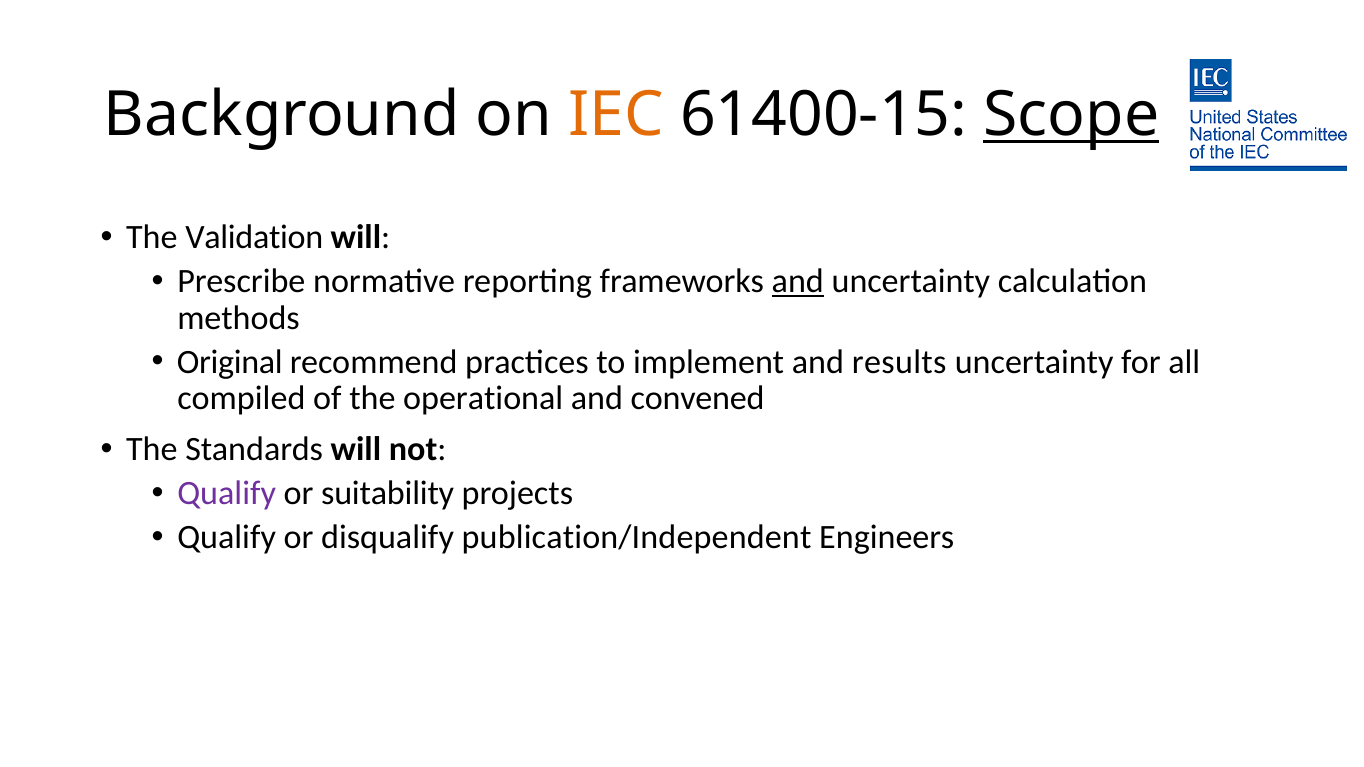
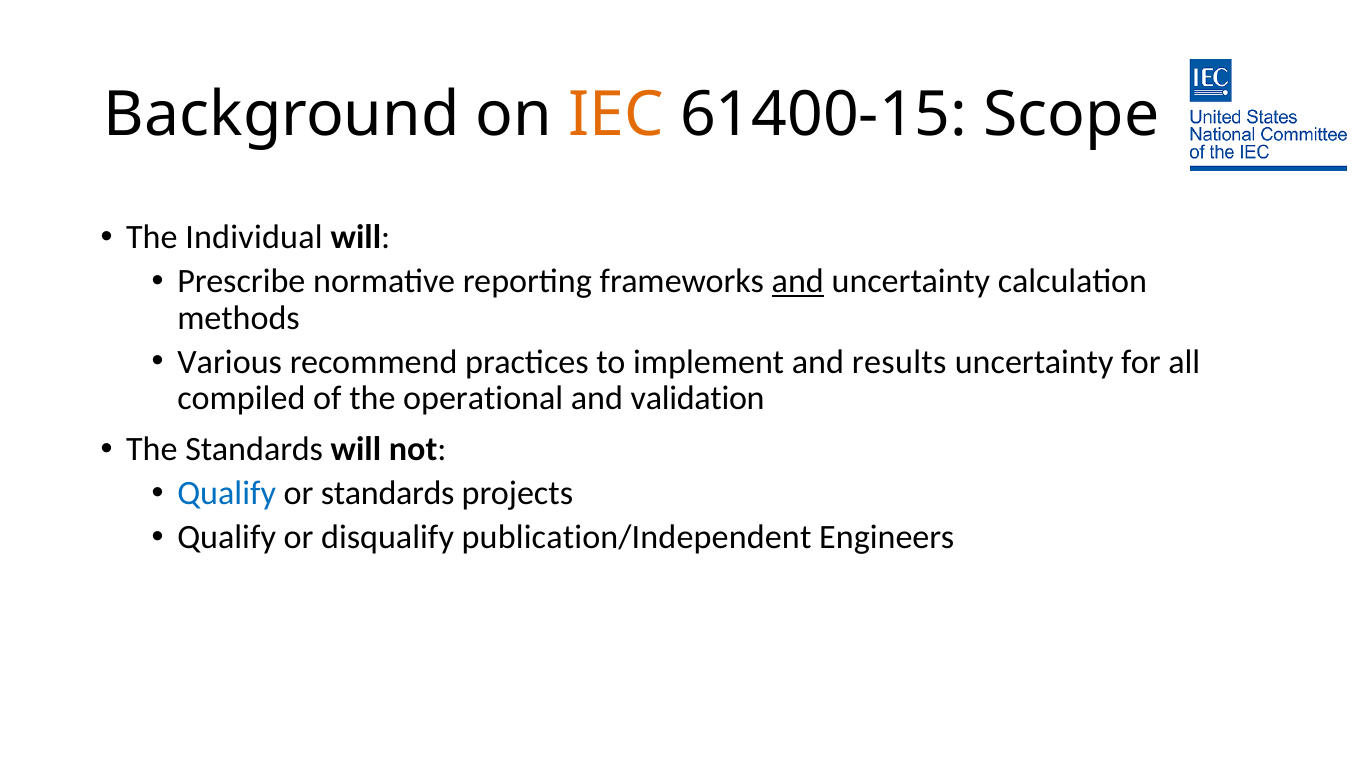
Scope underline: present -> none (1071, 115)
Validation: Validation -> Individual (254, 237)
Original: Original -> Various (230, 362)
convened: convened -> validation (698, 399)
Qualify colour: purple -> blue (227, 494)
or suitability: suitability -> standards (388, 494)
